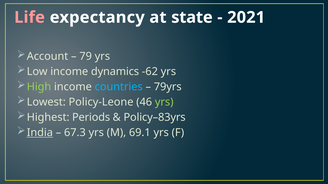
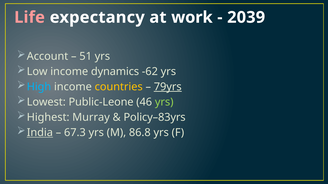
state: state -> work (192, 17)
2021: 2021 -> 2039 (246, 17)
79: 79 -> 51 (86, 56)
High colour: light green -> light blue (39, 87)
countries colour: light blue -> yellow (119, 87)
79yrs underline: none -> present (168, 87)
Policy-Leone: Policy-Leone -> Public-Leone (101, 102)
Periods: Periods -> Murray (91, 118)
69.1: 69.1 -> 86.8 (140, 133)
